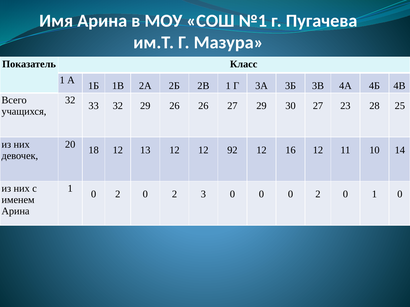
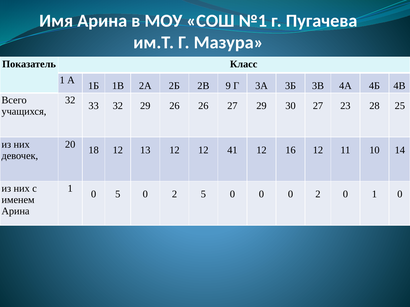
2В 1: 1 -> 9 (228, 86)
92: 92 -> 41 (232, 150)
2: 2 -> 5 (118, 194)
2 3: 3 -> 5 (203, 194)
